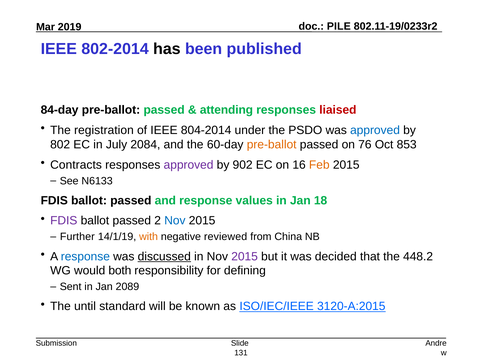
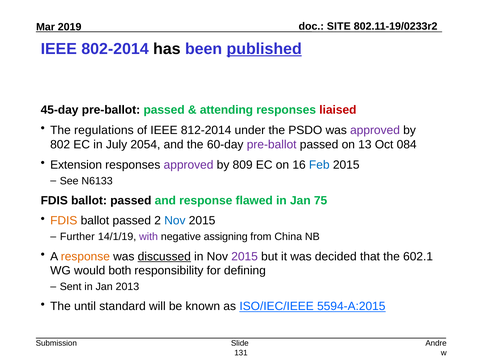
PILE: PILE -> SITE (339, 26)
published underline: none -> present (264, 49)
84-day: 84-day -> 45-day (60, 110)
registration: registration -> regulations (104, 130)
804-2014: 804-2014 -> 812-2014 (206, 130)
approved colour: blue -> purple (375, 130)
2084: 2084 -> 2054 (145, 145)
pre-ballot colour: orange -> purple (272, 145)
76: 76 -> 13 (365, 145)
853: 853 -> 084 (407, 145)
Contracts: Contracts -> Extension (76, 165)
902: 902 -> 809 (243, 165)
Feb colour: orange -> blue (319, 165)
values: values -> flawed (254, 201)
18: 18 -> 75 (321, 201)
FDIS colour: purple -> orange (64, 221)
with colour: orange -> purple (149, 237)
reviewed: reviewed -> assigning (226, 237)
response colour: blue -> orange (85, 257)
448.2: 448.2 -> 602.1 (418, 257)
2089: 2089 -> 2013 (127, 287)
3120-A:2015: 3120-A:2015 -> 5594-A:2015 (351, 307)
